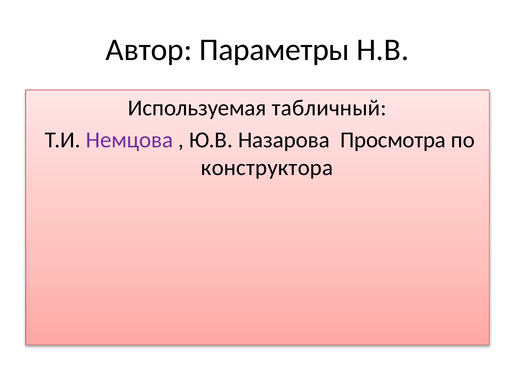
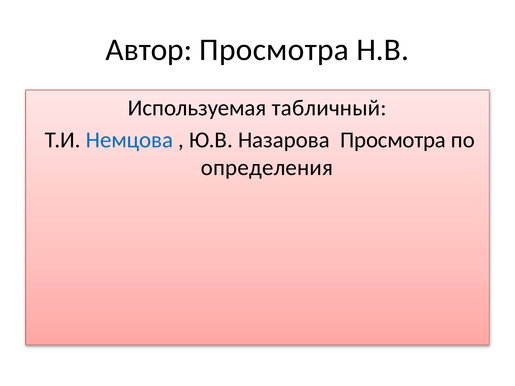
Автор Параметры: Параметры -> Просмотра (274, 50)
Немцова colour: purple -> blue (130, 140)
конструктора: конструктора -> определения (267, 168)
